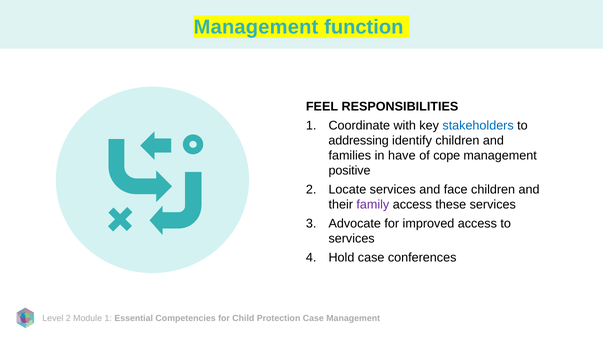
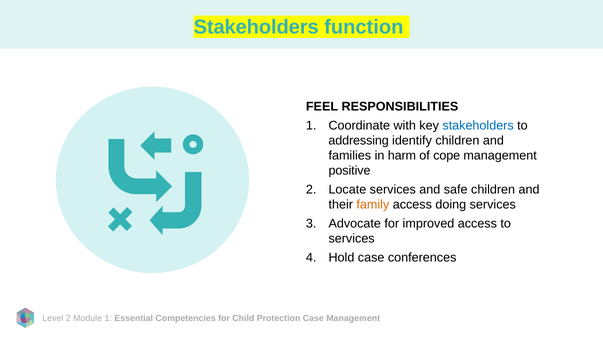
Management: Management -> Stakeholders (256, 27)
have: have -> harm (402, 156)
face: face -> safe (456, 190)
family colour: purple -> orange (373, 205)
these: these -> doing (451, 205)
